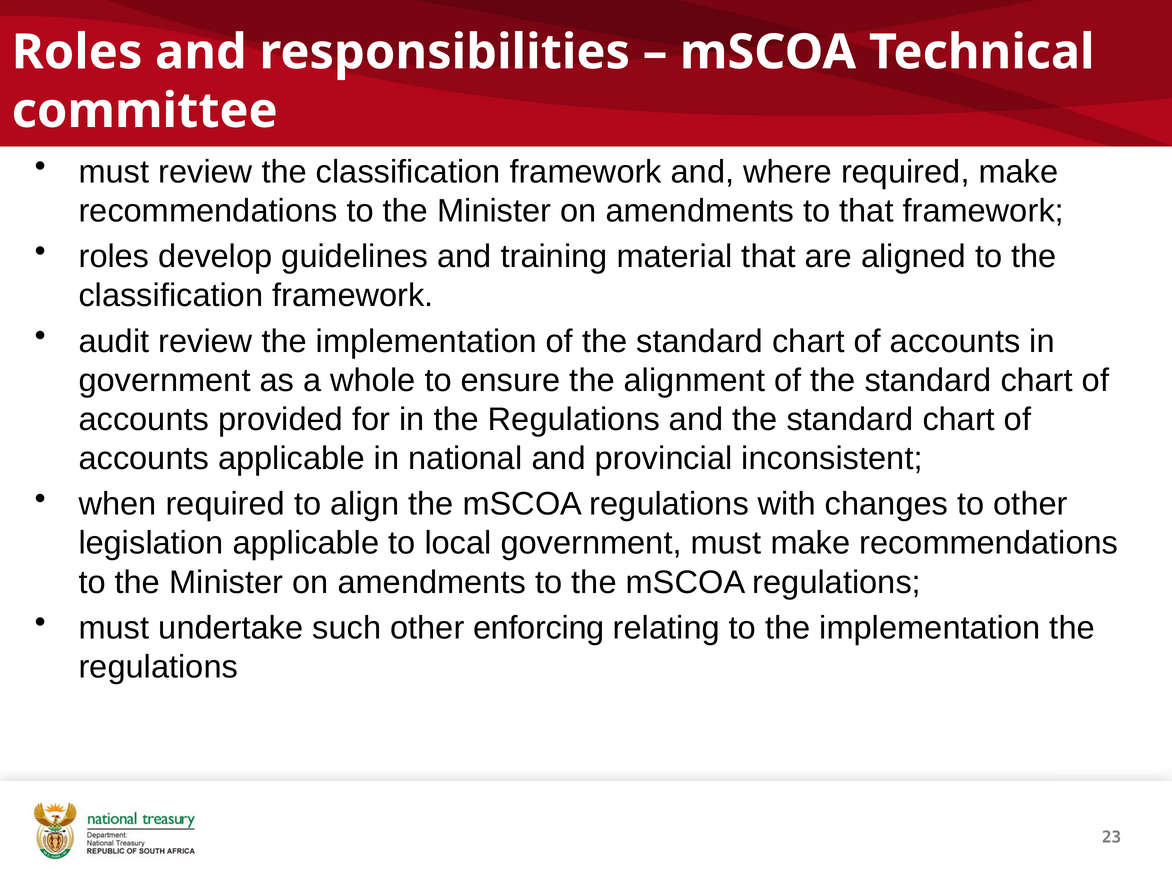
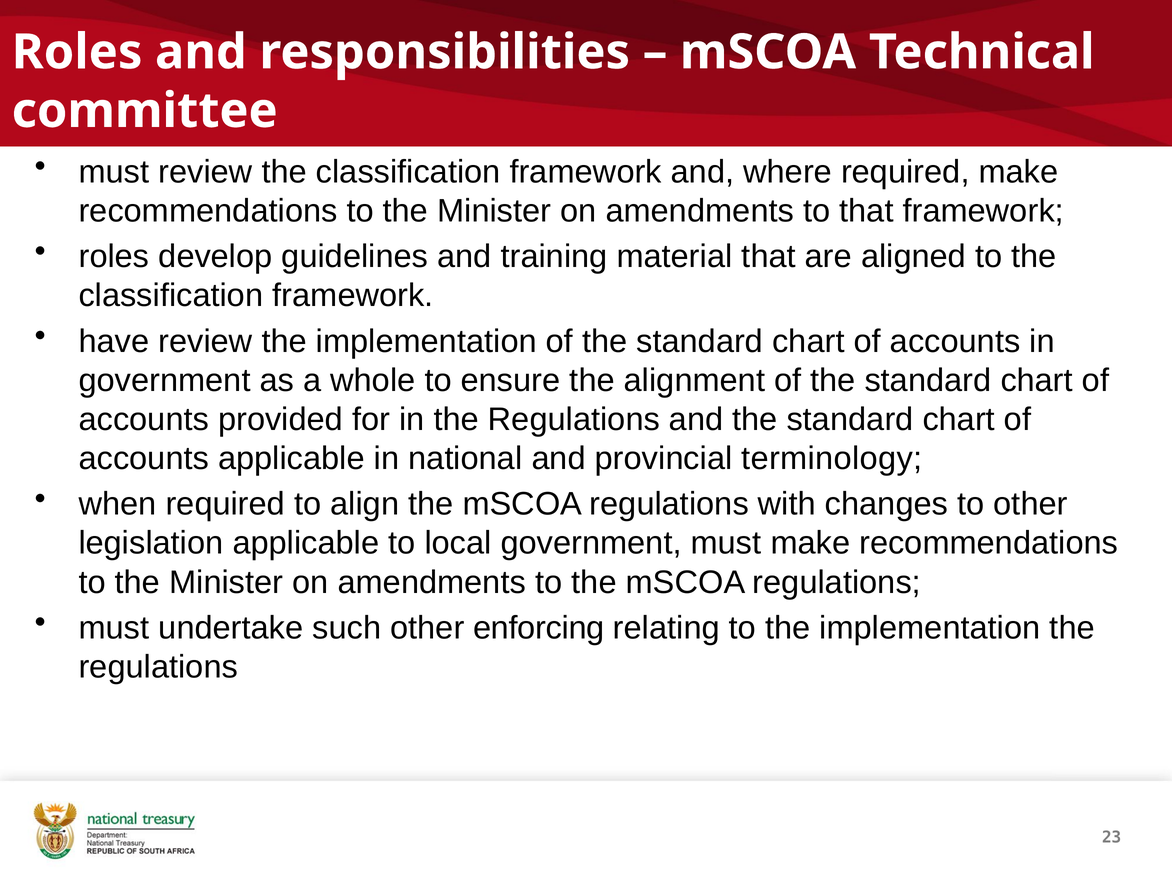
audit: audit -> have (114, 341)
inconsistent: inconsistent -> terminology (832, 459)
